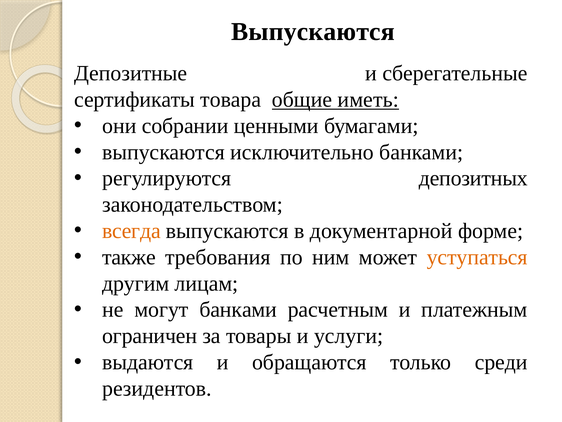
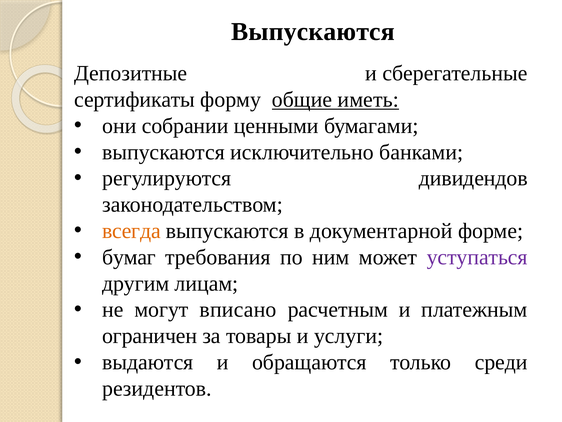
товара: товара -> форму (231, 99)
депозитных: депозитных -> дивидендов (473, 178)
также: также -> бумаг (129, 257)
уступаться colour: orange -> purple (477, 257)
могут банками: банками -> вписано (238, 309)
